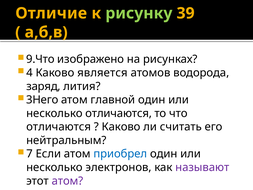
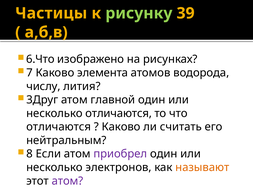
Отличие: Отличие -> Частицы (51, 13)
9.Что: 9.Что -> 6.Что (40, 59)
4: 4 -> 7 (30, 73)
является: является -> элемента (103, 73)
заряд: заряд -> числу (43, 86)
3Него: 3Него -> 3Друг (42, 100)
7: 7 -> 8 (30, 154)
приобрел colour: blue -> purple (120, 154)
называют colour: purple -> orange (202, 167)
